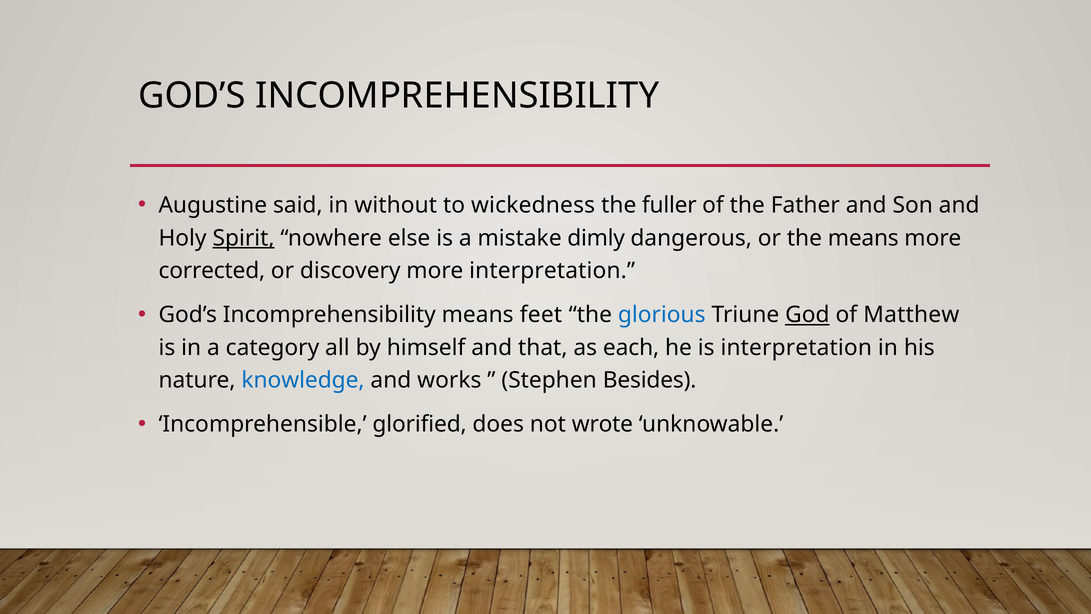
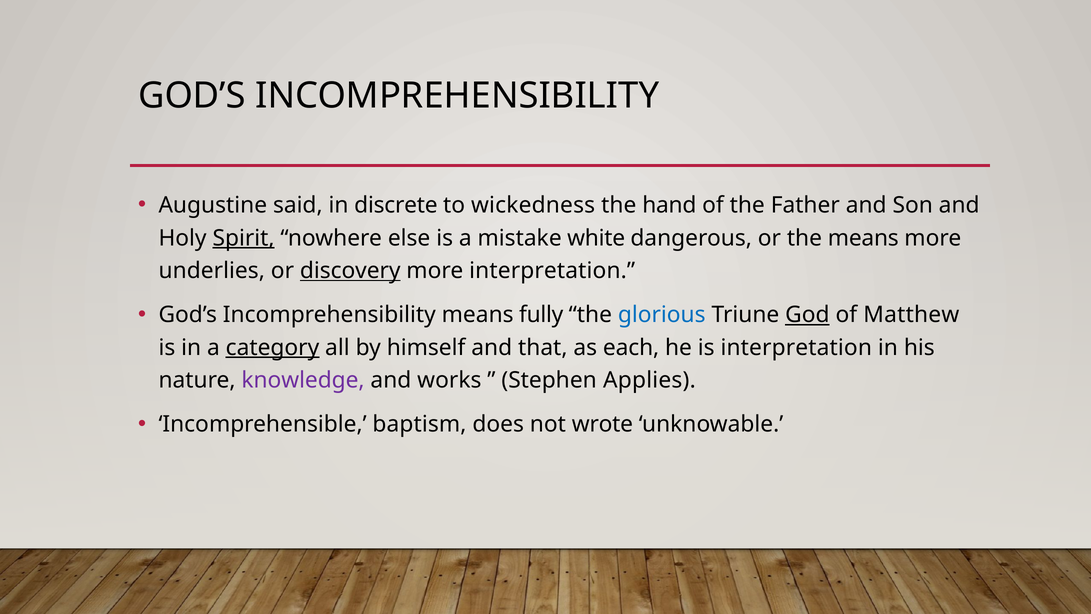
without: without -> discrete (396, 205)
fuller: fuller -> hand (669, 205)
dimly: dimly -> white (596, 238)
corrected: corrected -> underlies (212, 271)
discovery underline: none -> present (350, 271)
feet: feet -> fully (541, 315)
category underline: none -> present (272, 347)
knowledge colour: blue -> purple (303, 380)
Besides: Besides -> Applies (649, 380)
glorified: glorified -> baptism (419, 424)
